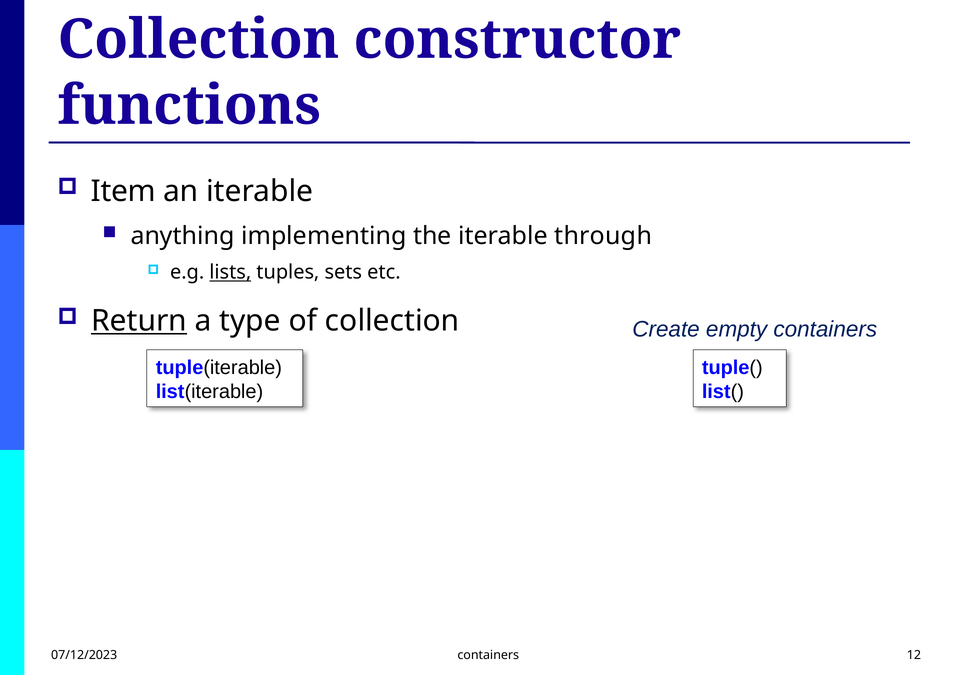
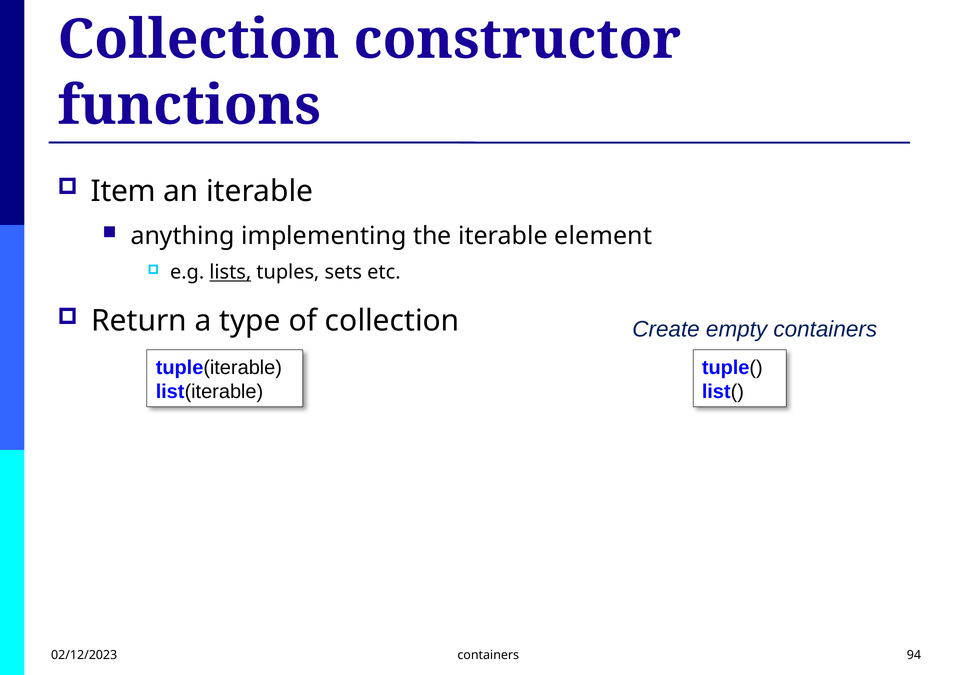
through: through -> element (603, 236)
Return underline: present -> none (139, 321)
07/12/2023: 07/12/2023 -> 02/12/2023 (84, 655)
12: 12 -> 94 (914, 655)
